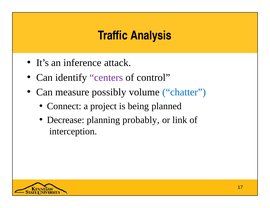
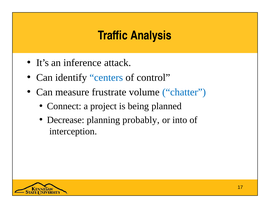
centers colour: purple -> blue (106, 78)
possibly: possibly -> frustrate (109, 92)
link: link -> into (180, 120)
